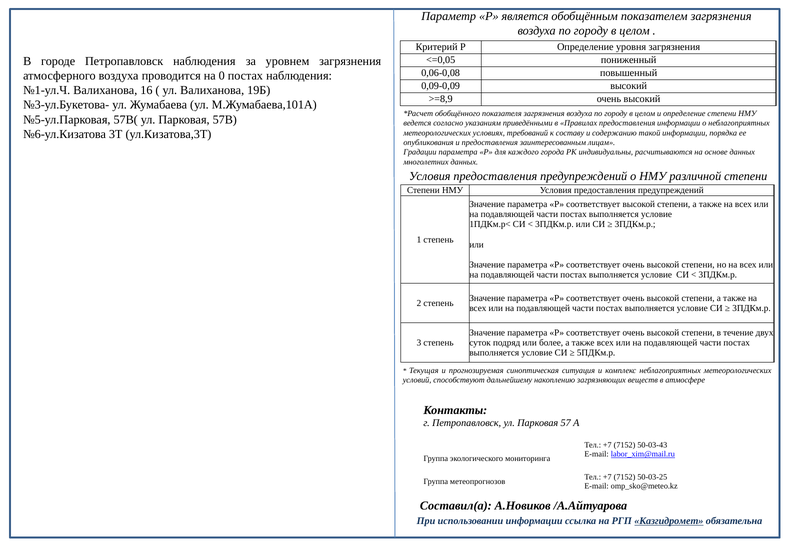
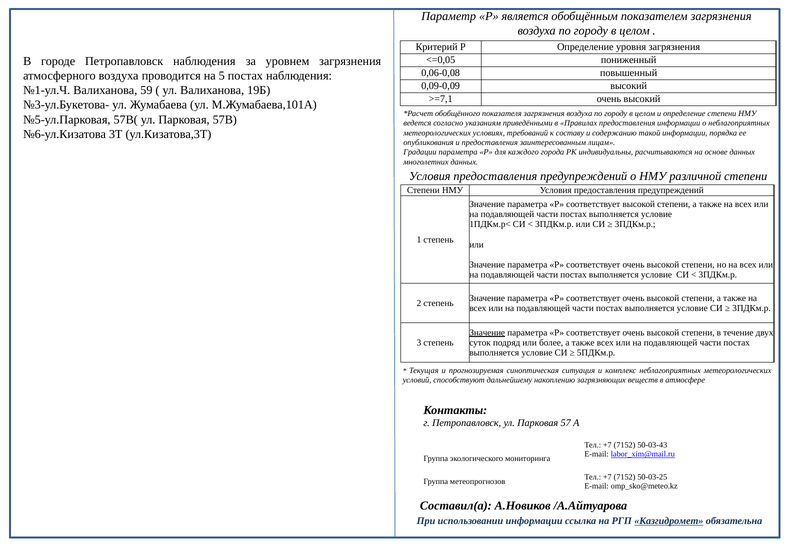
0: 0 -> 5 (222, 76)
16: 16 -> 59 (146, 90)
>=8,9: >=8,9 -> >=7,1 (441, 99)
Значение underline: none -> present (487, 333)
